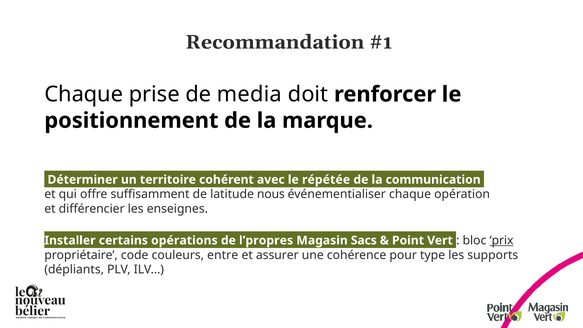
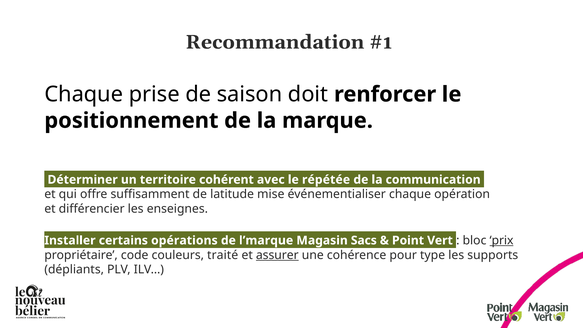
media: media -> saison (250, 94)
nous: nous -> mise (271, 194)
l’propres: l’propres -> l’marque (266, 240)
entre: entre -> traité (223, 255)
assurer underline: none -> present (277, 255)
